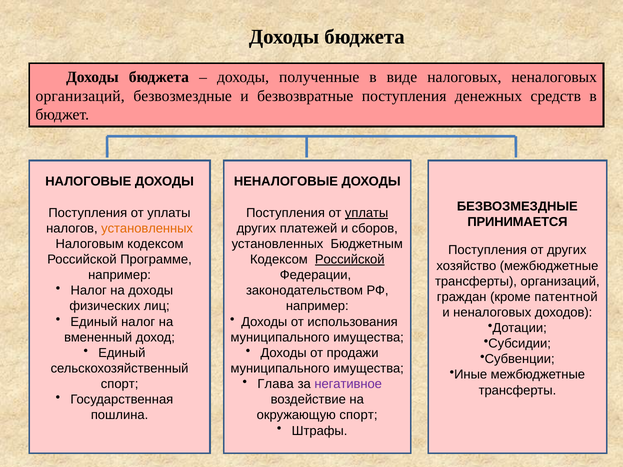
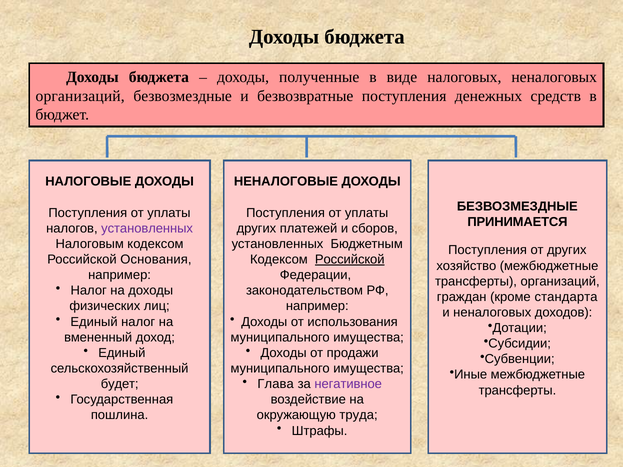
уплаты underline: present -> none (367, 213)
установленных colour: orange -> purple (147, 229)
Программе: Программе -> Основания (156, 260)
патентной: патентной -> стандарта (566, 297)
спорт: спорт -> будет (120, 384)
окружающую спорт: спорт -> труда (359, 415)
